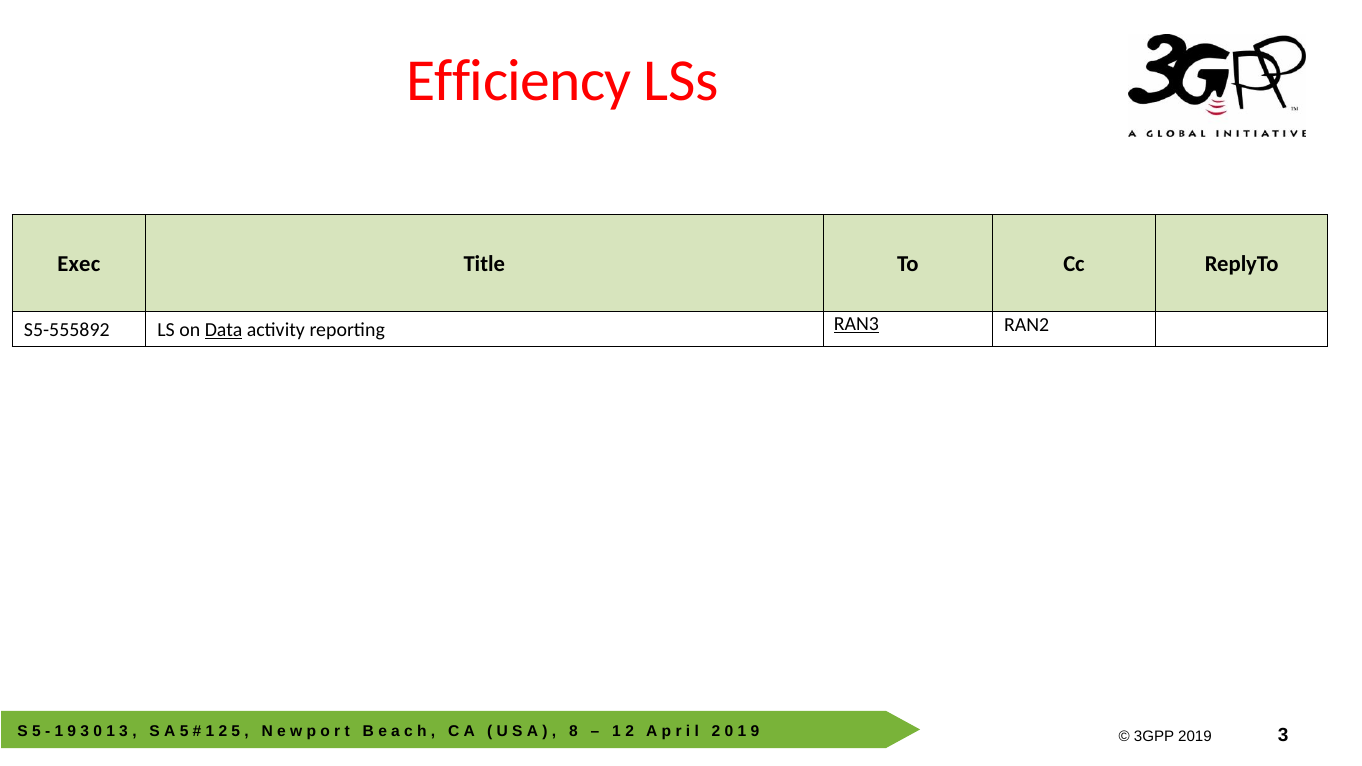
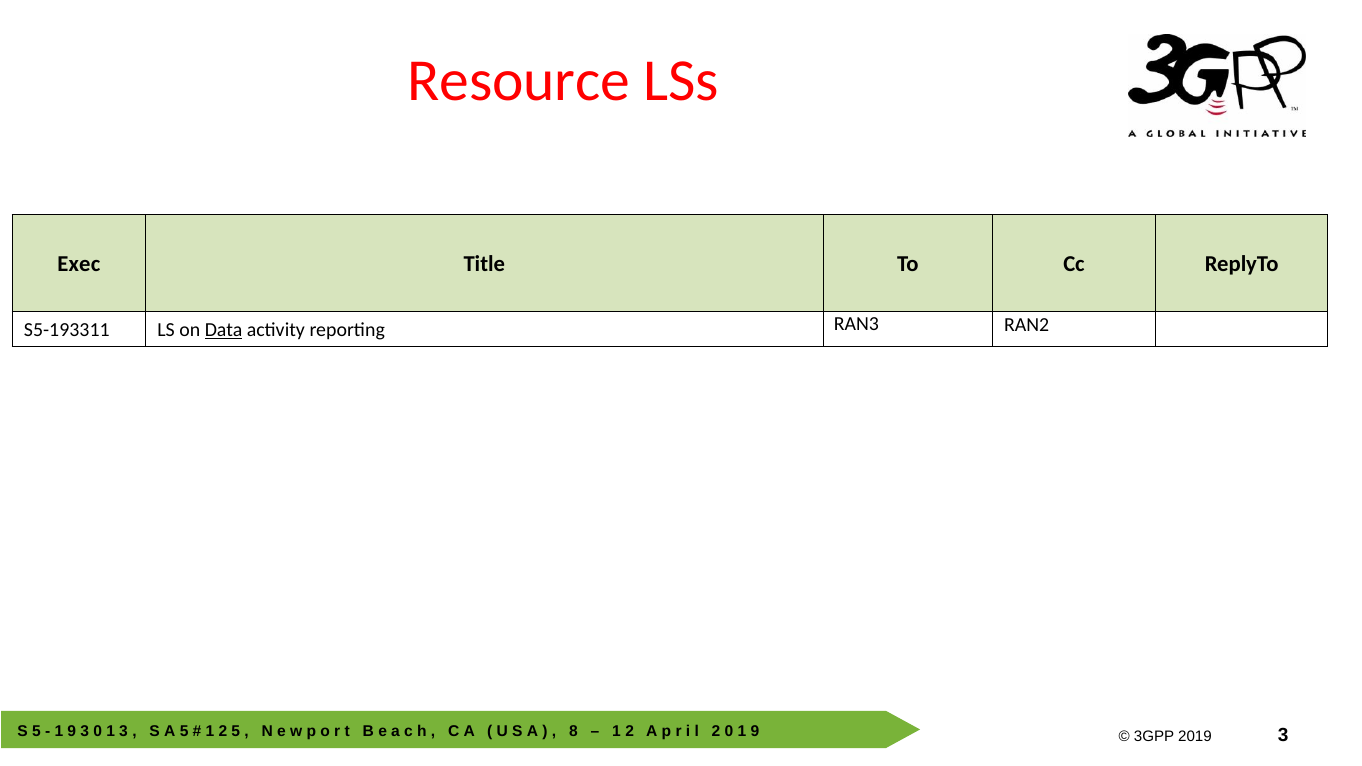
Efficiency: Efficiency -> Resource (519, 81)
S5-555892: S5-555892 -> S5-193311 (67, 330)
RAN3 underline: present -> none (856, 324)
